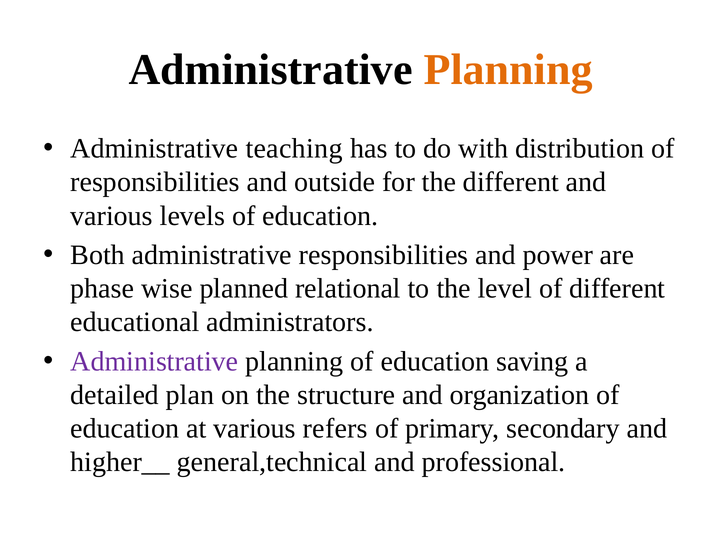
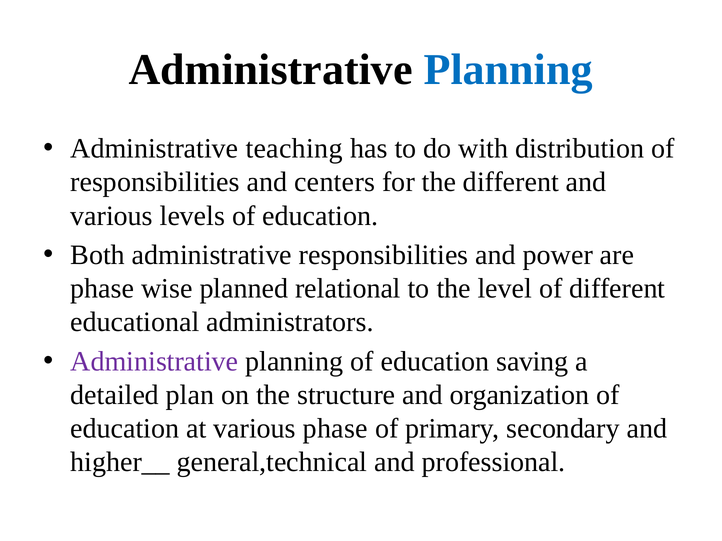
Planning colour: orange -> blue (508, 70)
outside: outside -> centers (335, 182)
various refers: refers -> phase (335, 429)
